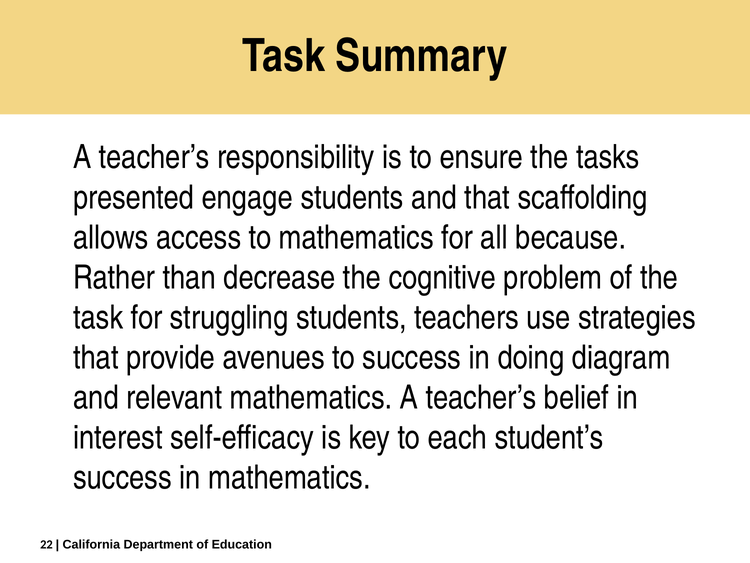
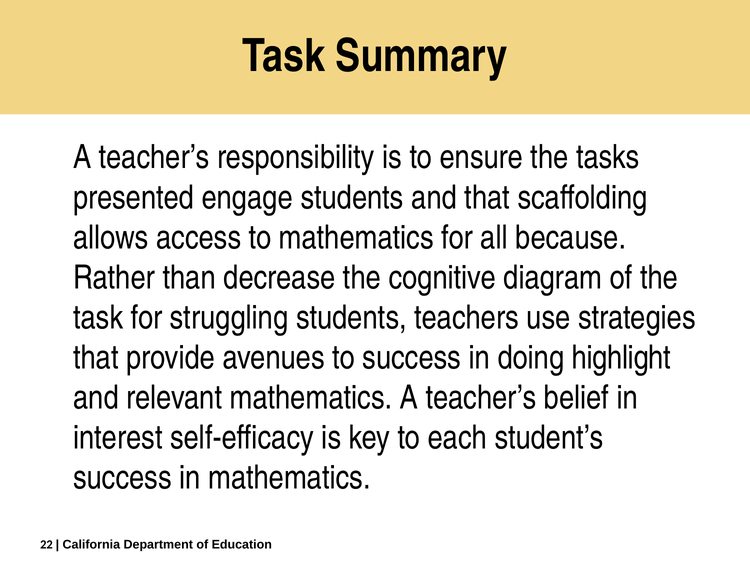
problem: problem -> diagram (553, 277)
diagram: diagram -> highlight (621, 357)
